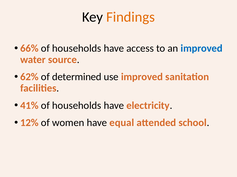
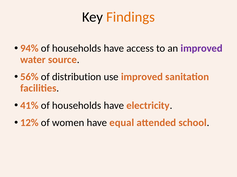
66%: 66% -> 94% (29, 48)
improved colour: blue -> purple (202, 48)
62%: 62% -> 56% (29, 77)
determined: determined -> distribution (77, 77)
